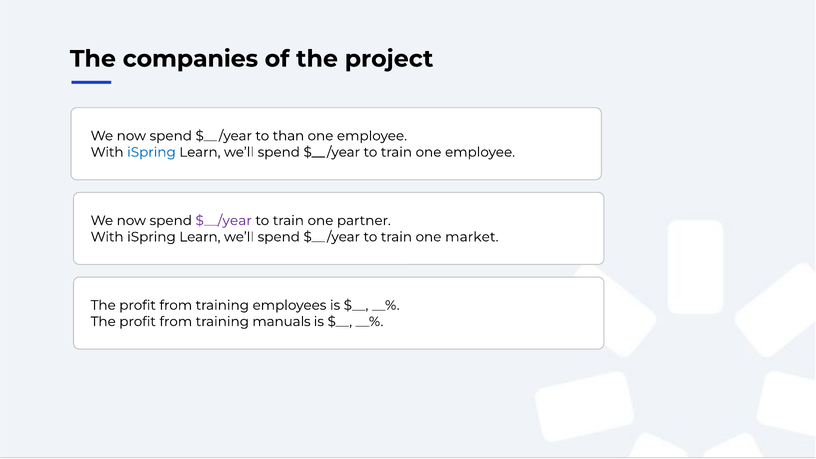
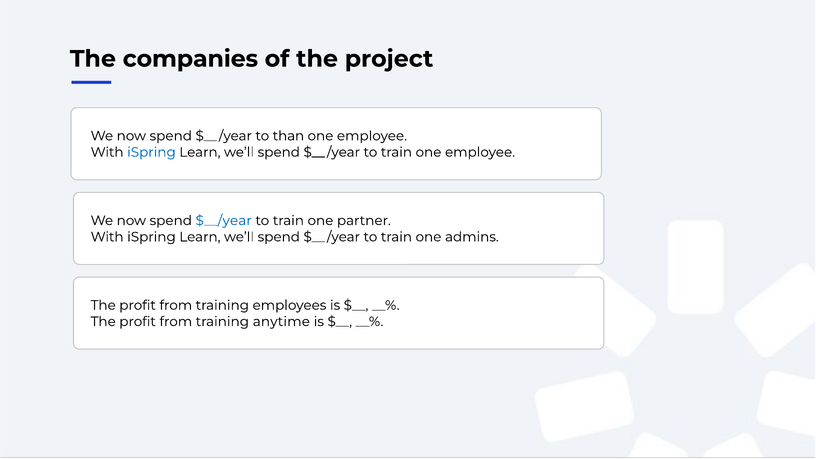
$__/year colour: purple -> blue (224, 221)
market: market -> admins (472, 237)
manuals: manuals -> anytime (281, 322)
